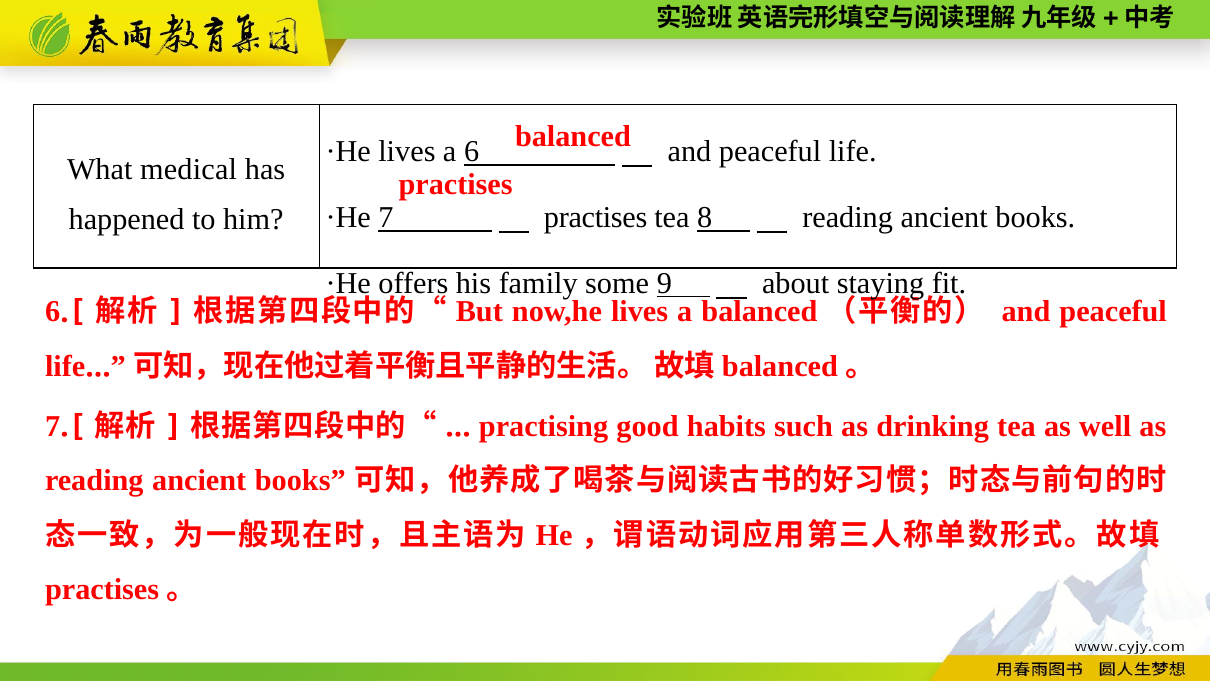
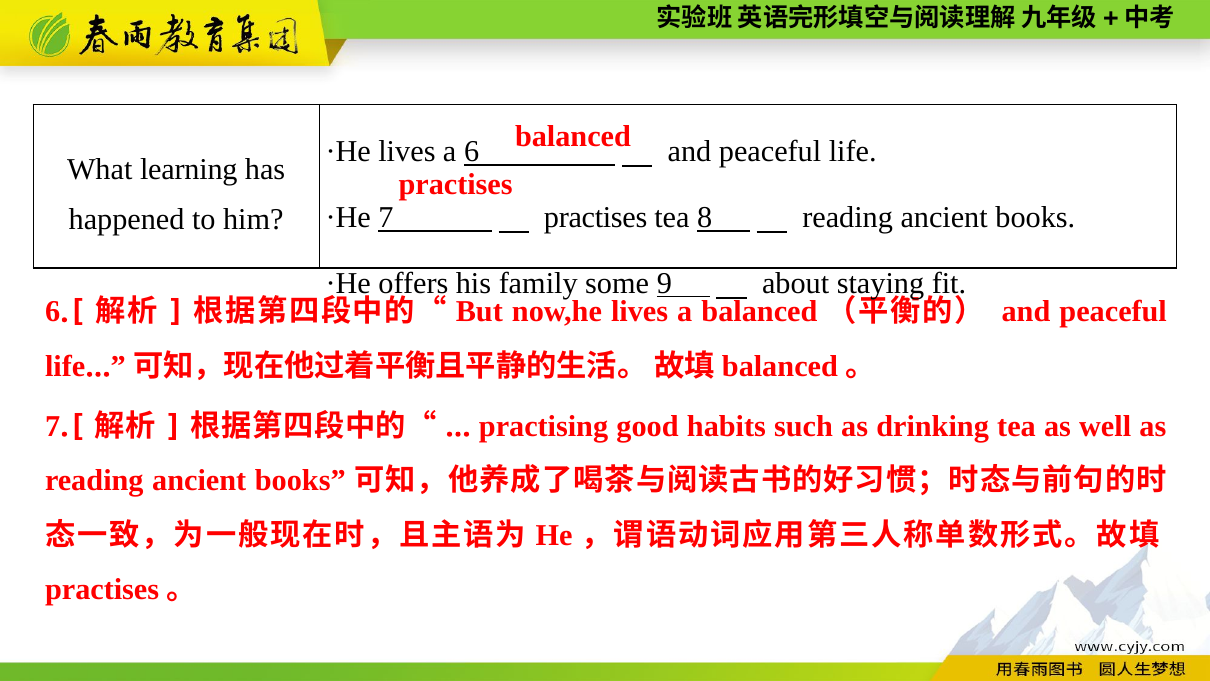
medical: medical -> learning (189, 170)
